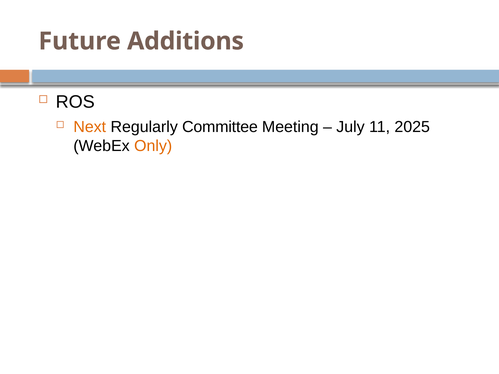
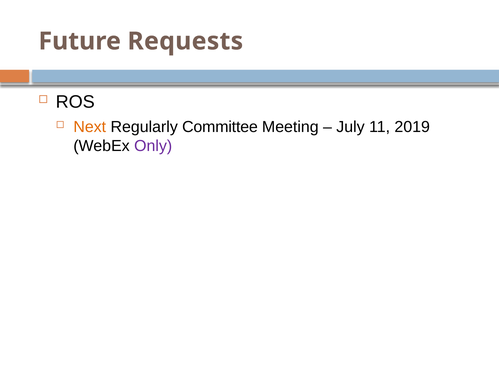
Additions: Additions -> Requests (185, 41)
2025: 2025 -> 2019 (412, 127)
Only colour: orange -> purple (153, 146)
